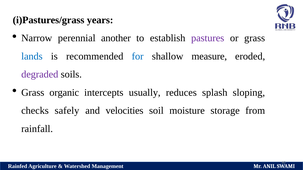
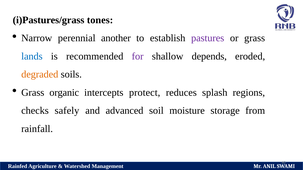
years: years -> tones (100, 20)
for colour: blue -> purple (138, 56)
measure: measure -> depends (209, 56)
degraded colour: purple -> orange (40, 75)
usually: usually -> protect (145, 93)
sloping: sloping -> regions (249, 93)
velocities: velocities -> advanced (125, 111)
